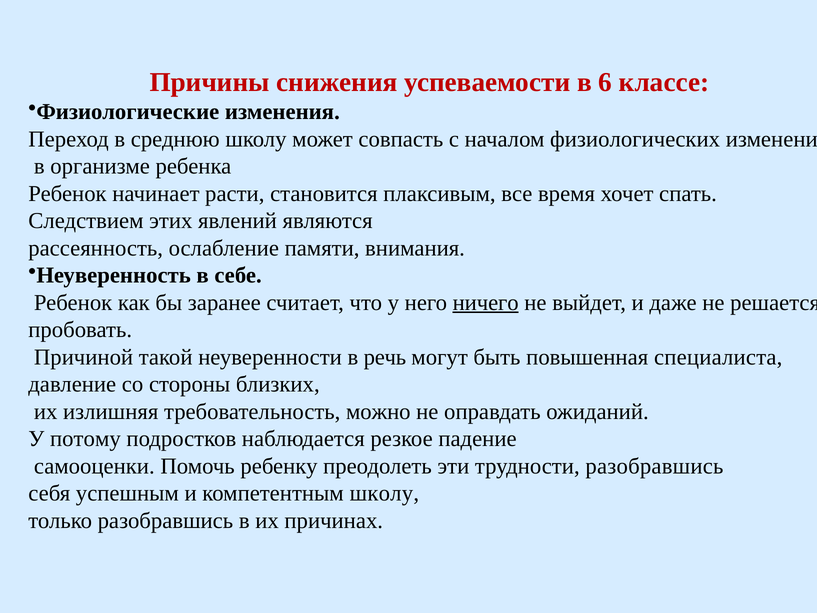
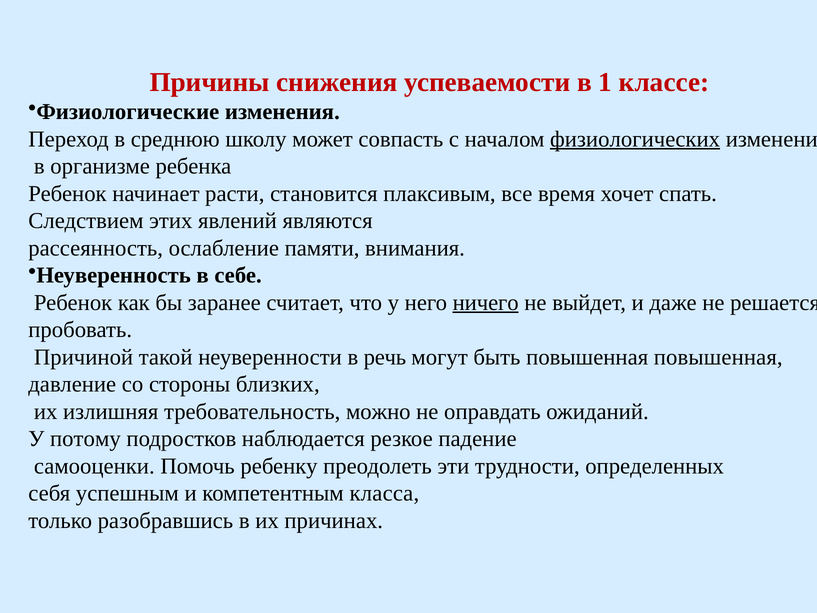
6: 6 -> 1 (605, 82)
физиологических underline: none -> present (635, 139)
повышенная специалиста: специалиста -> повышенная (718, 357)
трудности разобравшись: разобравшись -> определенных (655, 466)
компетентным школу: школу -> класса (384, 493)
